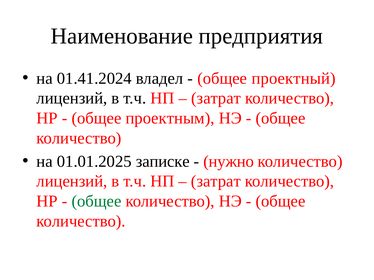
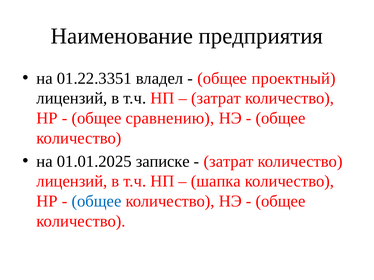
01.41.2024: 01.41.2024 -> 01.22.3351 (94, 78)
проектным: проектным -> сравнению (170, 118)
нужно: нужно -> затрат (229, 162)
затрат: затрат -> шапка (216, 182)
общее colour: green -> blue (96, 201)
